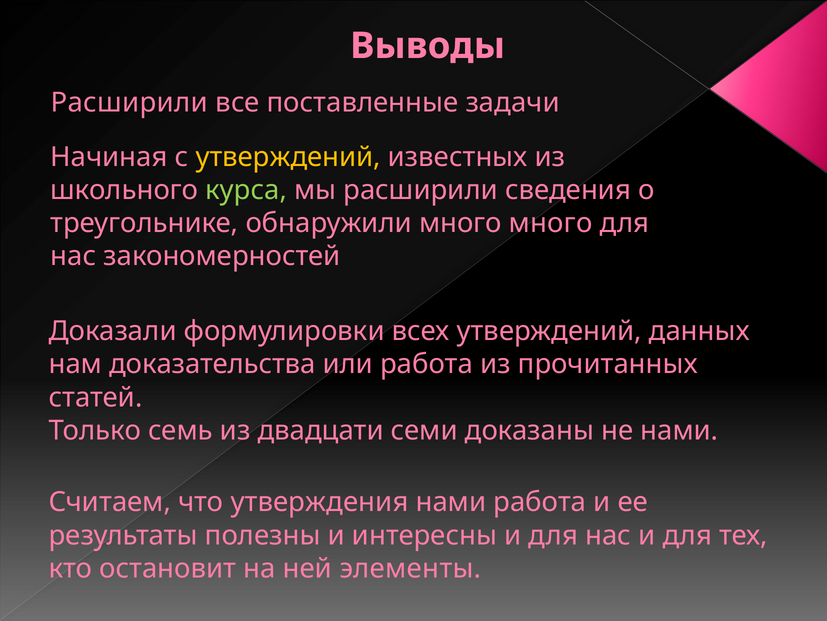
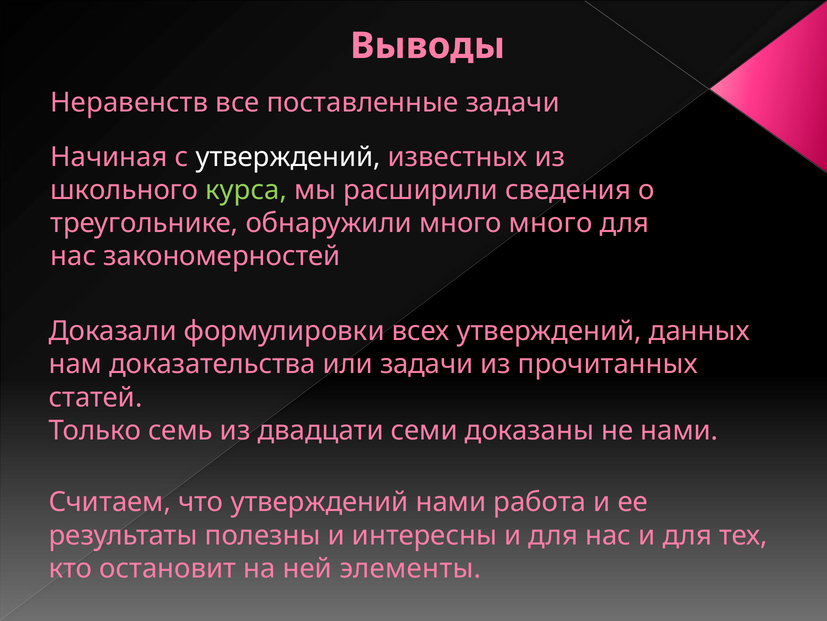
Расширили: Расширили -> Неравенств (129, 103)
утверждений colour: yellow -> white (288, 157)
или работа: работа -> задачи (427, 364)
что утверждения: утверждения -> утверждений (320, 502)
